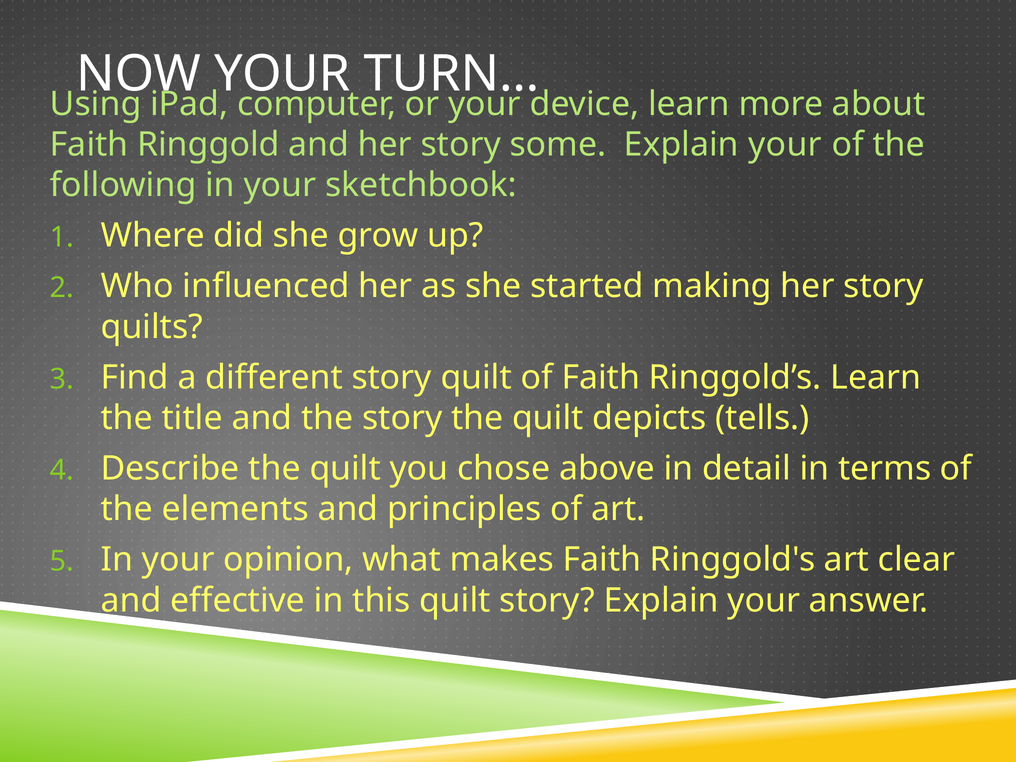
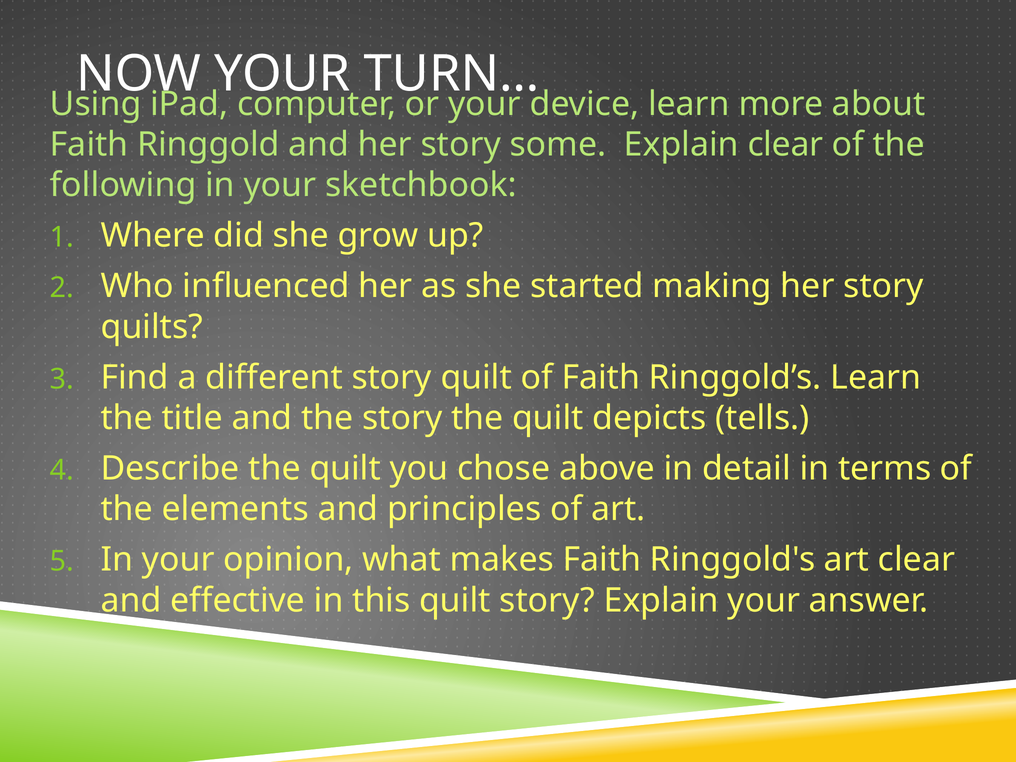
your: your -> clear (785, 145)
